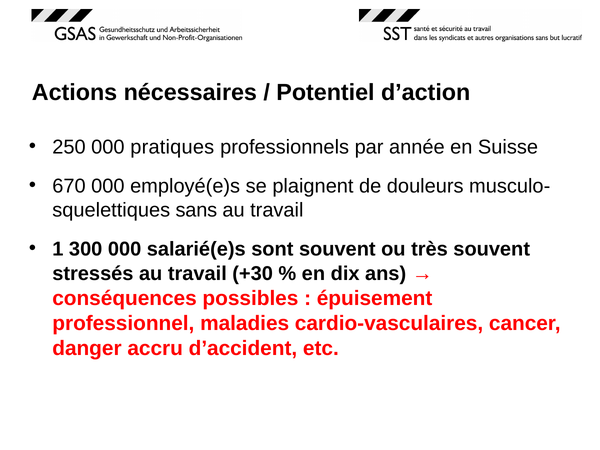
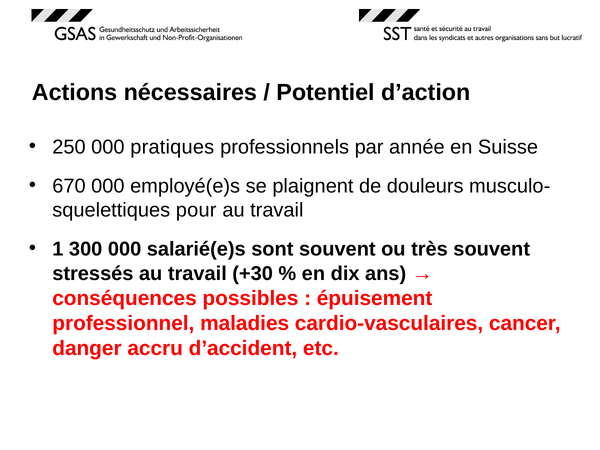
sans: sans -> pour (196, 210)
